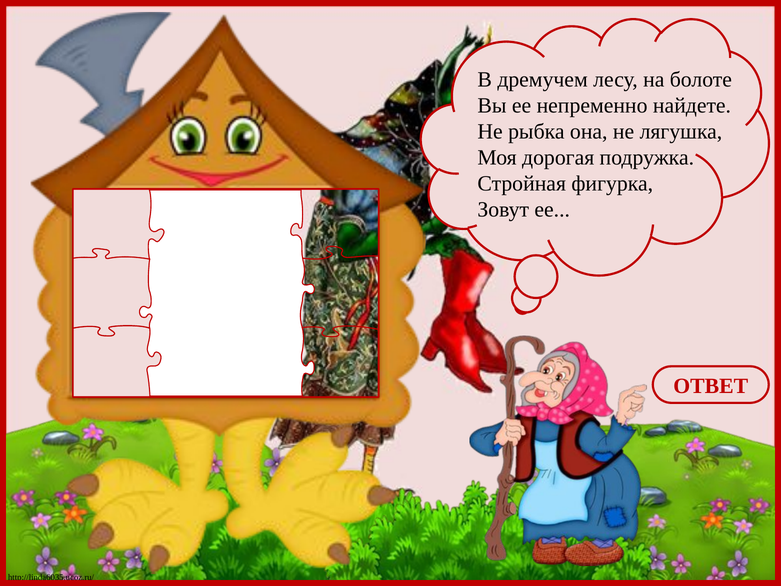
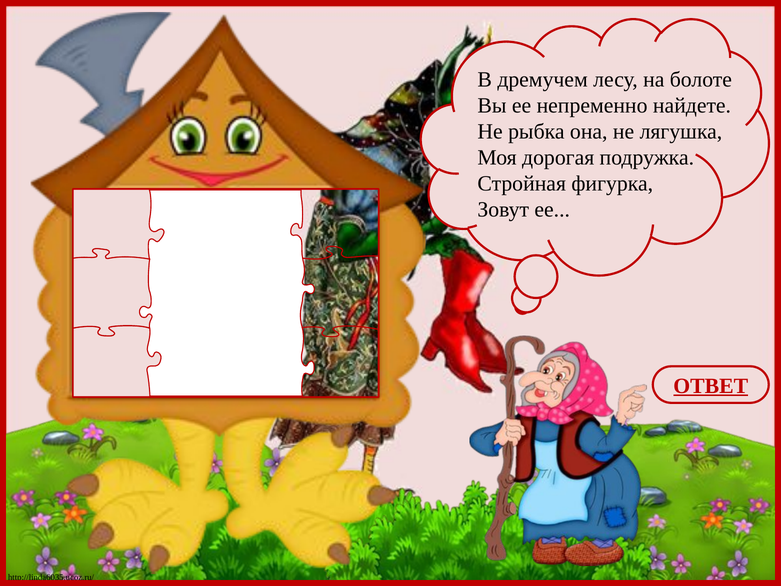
ОТВЕТ underline: none -> present (711, 386)
